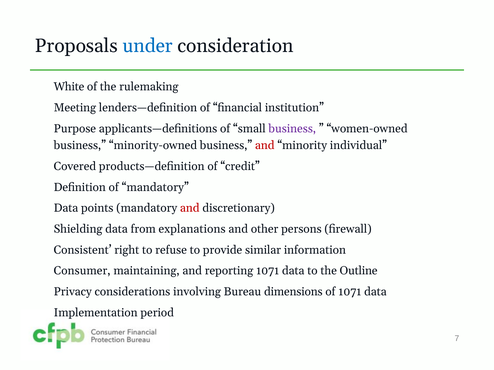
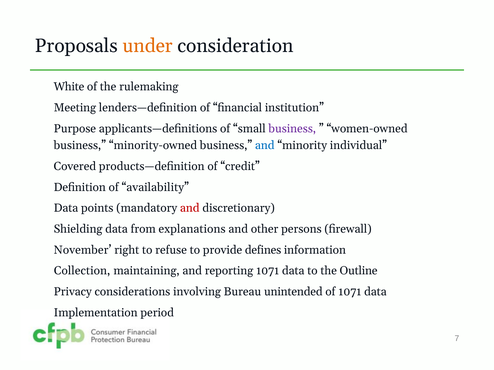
under colour: blue -> orange (148, 46)
and colour: red -> blue (265, 146)
of mandatory: mandatory -> availability (155, 187)
Consistent: Consistent -> November (83, 250)
similar: similar -> defines (263, 250)
Consumer: Consumer -> Collection (82, 271)
dimensions: dimensions -> unintended (293, 292)
